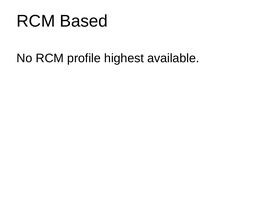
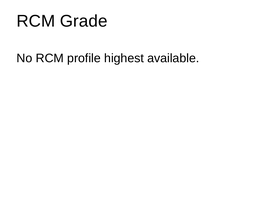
Based: Based -> Grade (84, 21)
